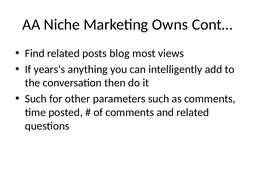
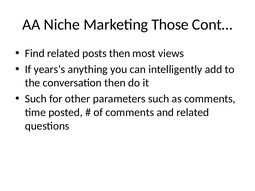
Owns: Owns -> Those (170, 25)
posts blog: blog -> then (120, 53)
